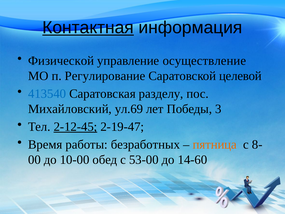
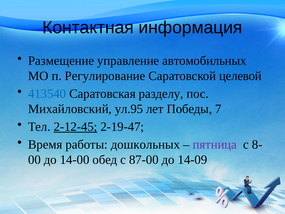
Контактная underline: present -> none (88, 28)
Физической: Физической -> Размещение (61, 61)
осуществление: осуществление -> автомобильных (204, 61)
ул.69: ул.69 -> ул.95 (129, 109)
3: 3 -> 7 (218, 109)
безработных: безработных -> дошкольных (145, 144)
пятница colour: orange -> purple (215, 144)
10-00: 10-00 -> 14-00 (75, 160)
53-00: 53-00 -> 87-00 (144, 160)
14-60: 14-60 -> 14-09 (192, 160)
